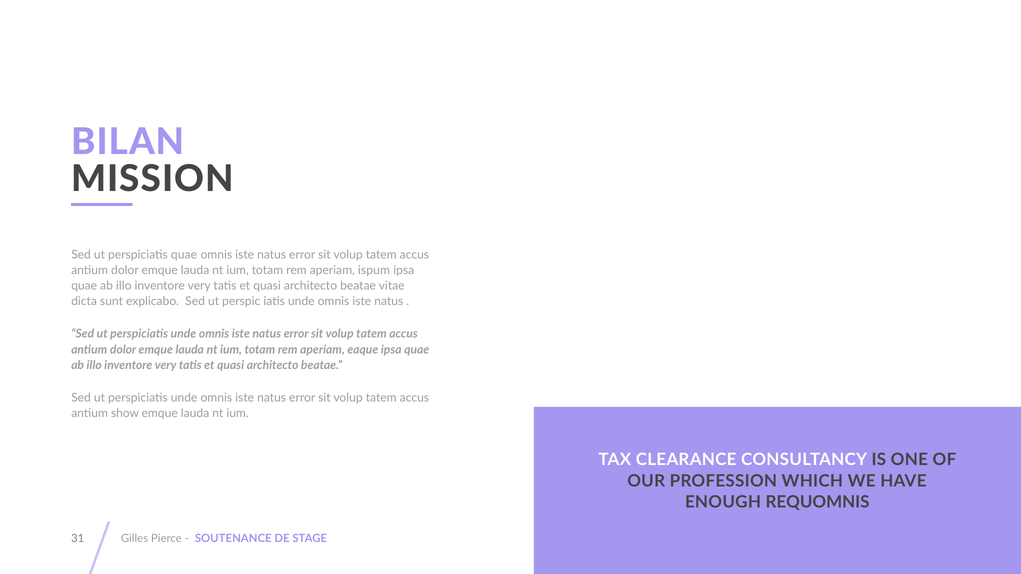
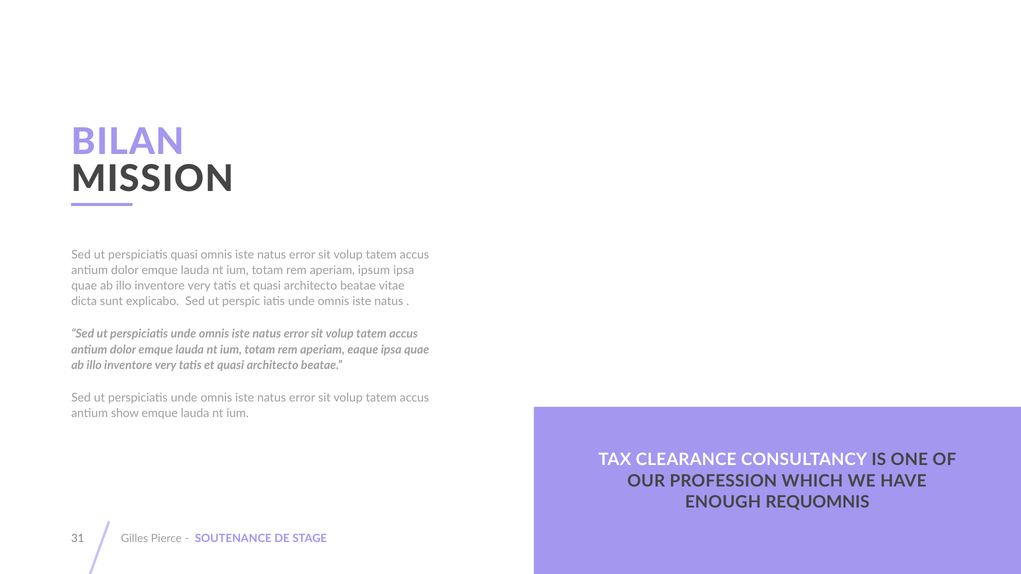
perspiciatis quae: quae -> quasi (184, 255)
ispum: ispum -> ipsum (374, 270)
